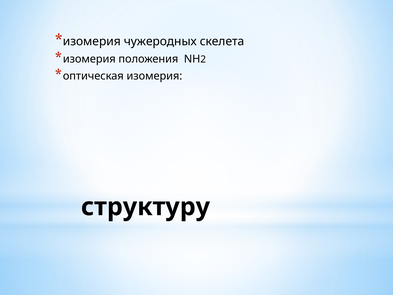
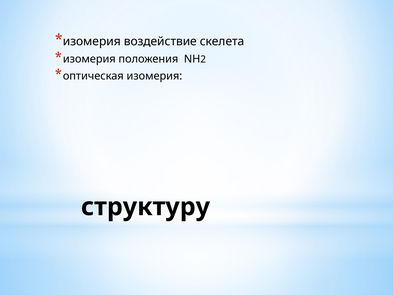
чужеродных: чужеродных -> воздействие (160, 41)
